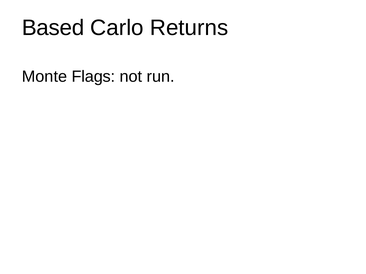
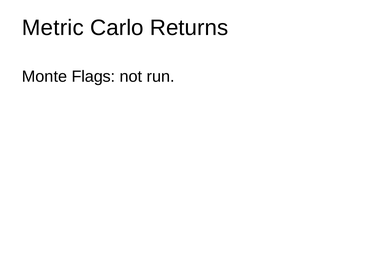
Based: Based -> Metric (53, 28)
